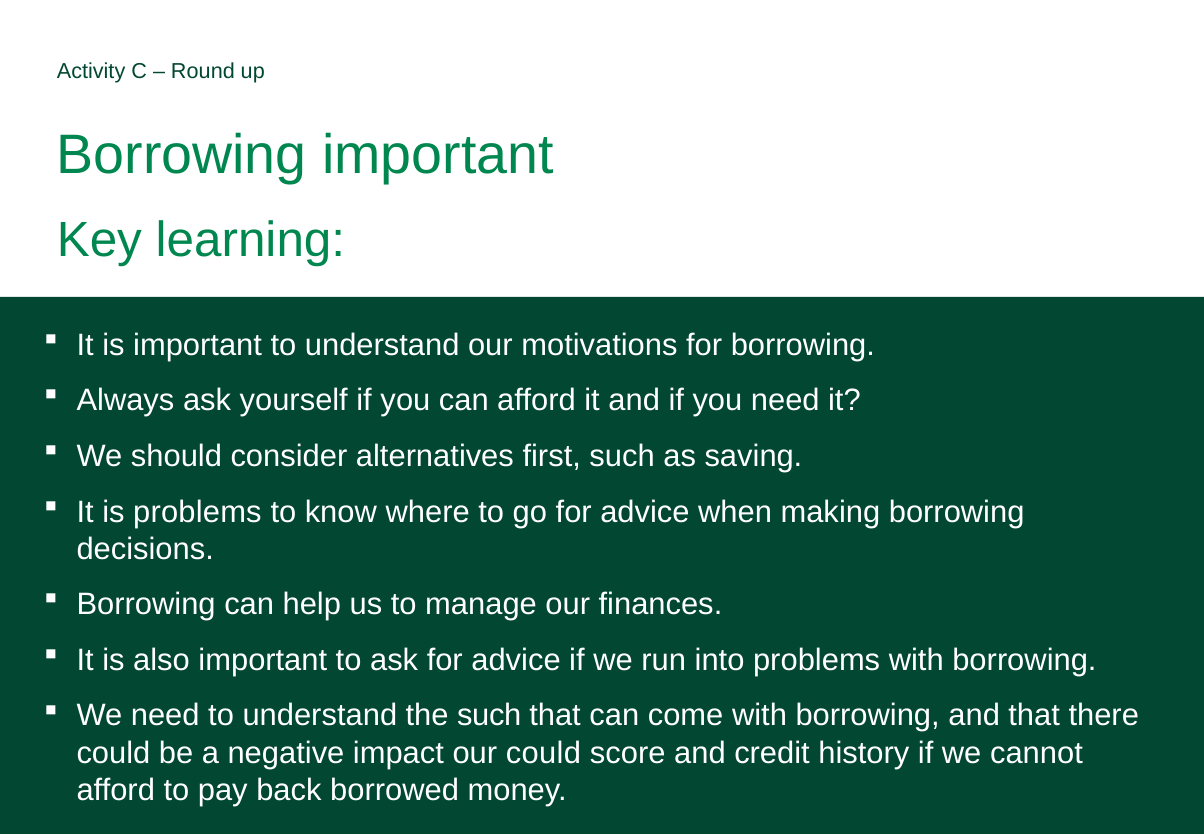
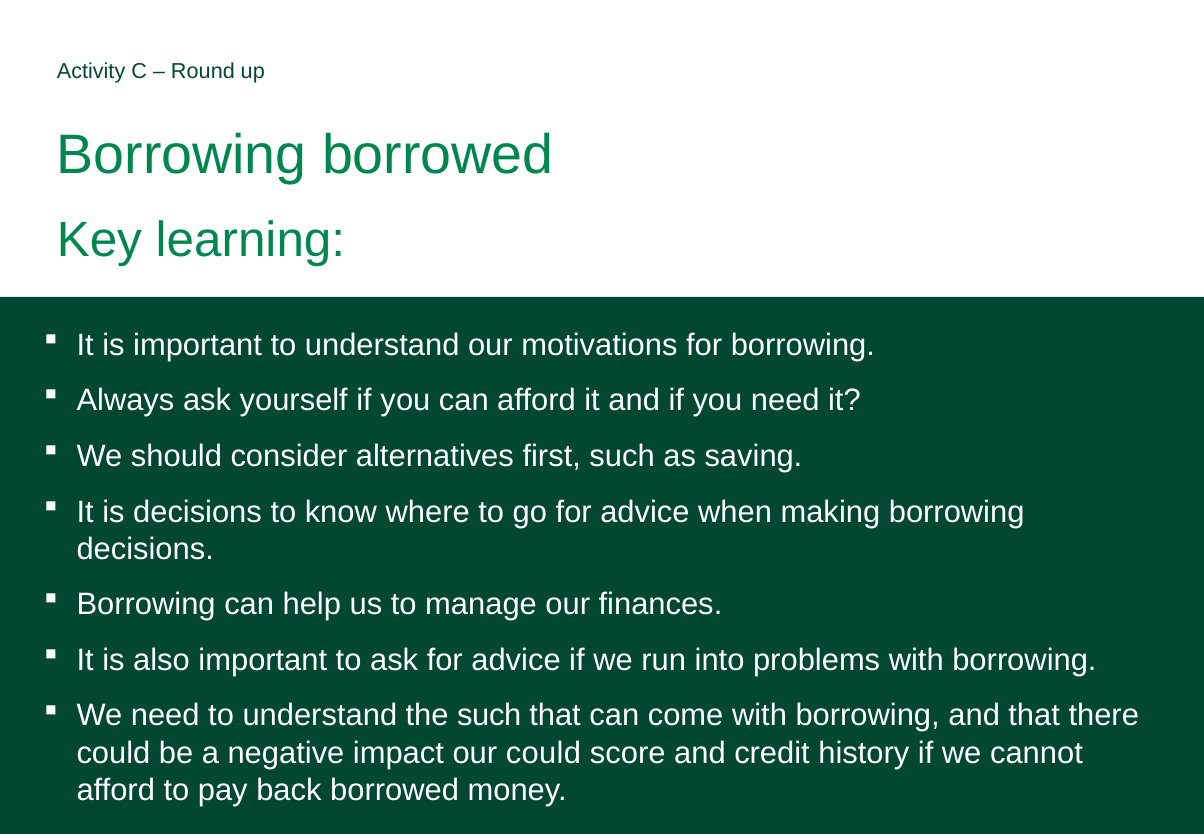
Borrowing important: important -> borrowed (438, 155)
is problems: problems -> decisions (198, 512)
